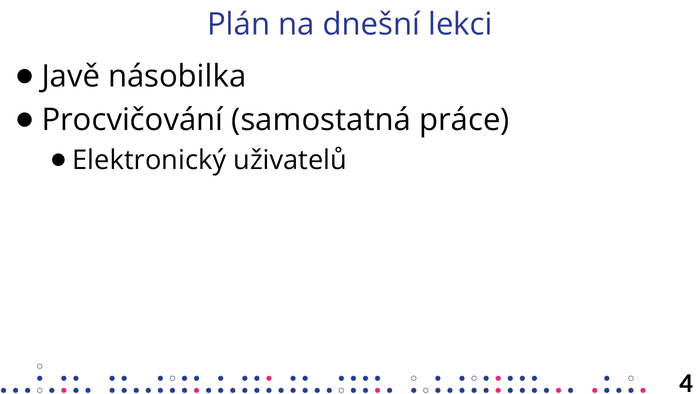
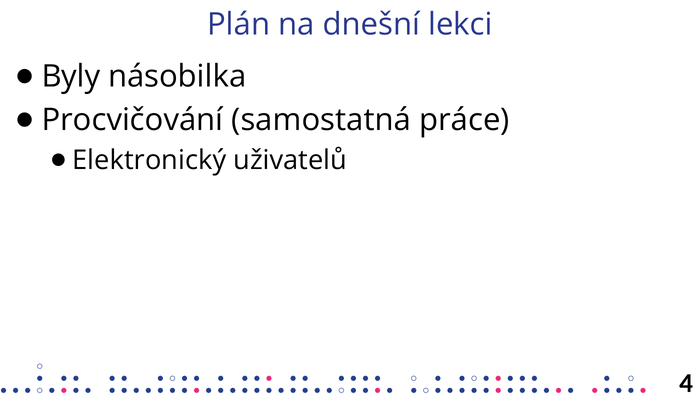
Javě: Javě -> Byly (71, 77)
